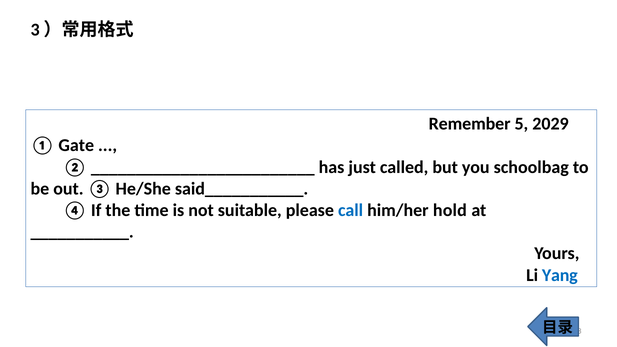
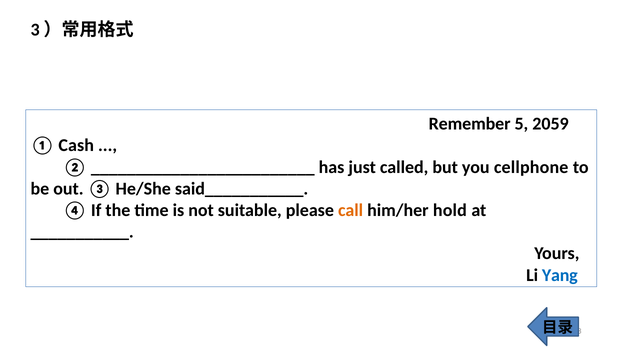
2029: 2029 -> 2059 (551, 124)
Gate: Gate -> Cash (76, 146)
schoolbag: schoolbag -> cellphone (531, 167)
call colour: blue -> orange (351, 210)
